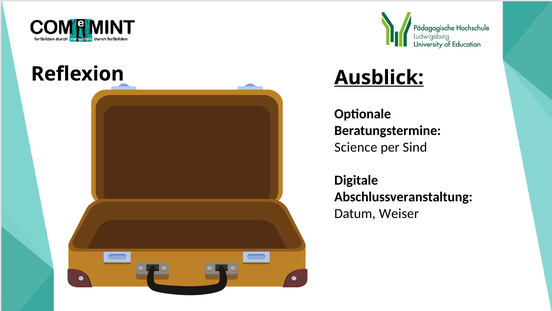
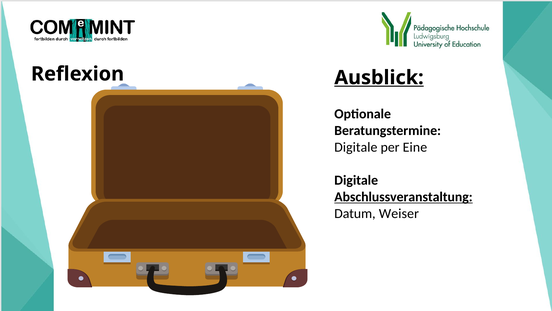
Science: Science -> Digitale (356, 147)
Sind: Sind -> Eine (415, 147)
Abschlussveranstaltung underline: none -> present (403, 197)
